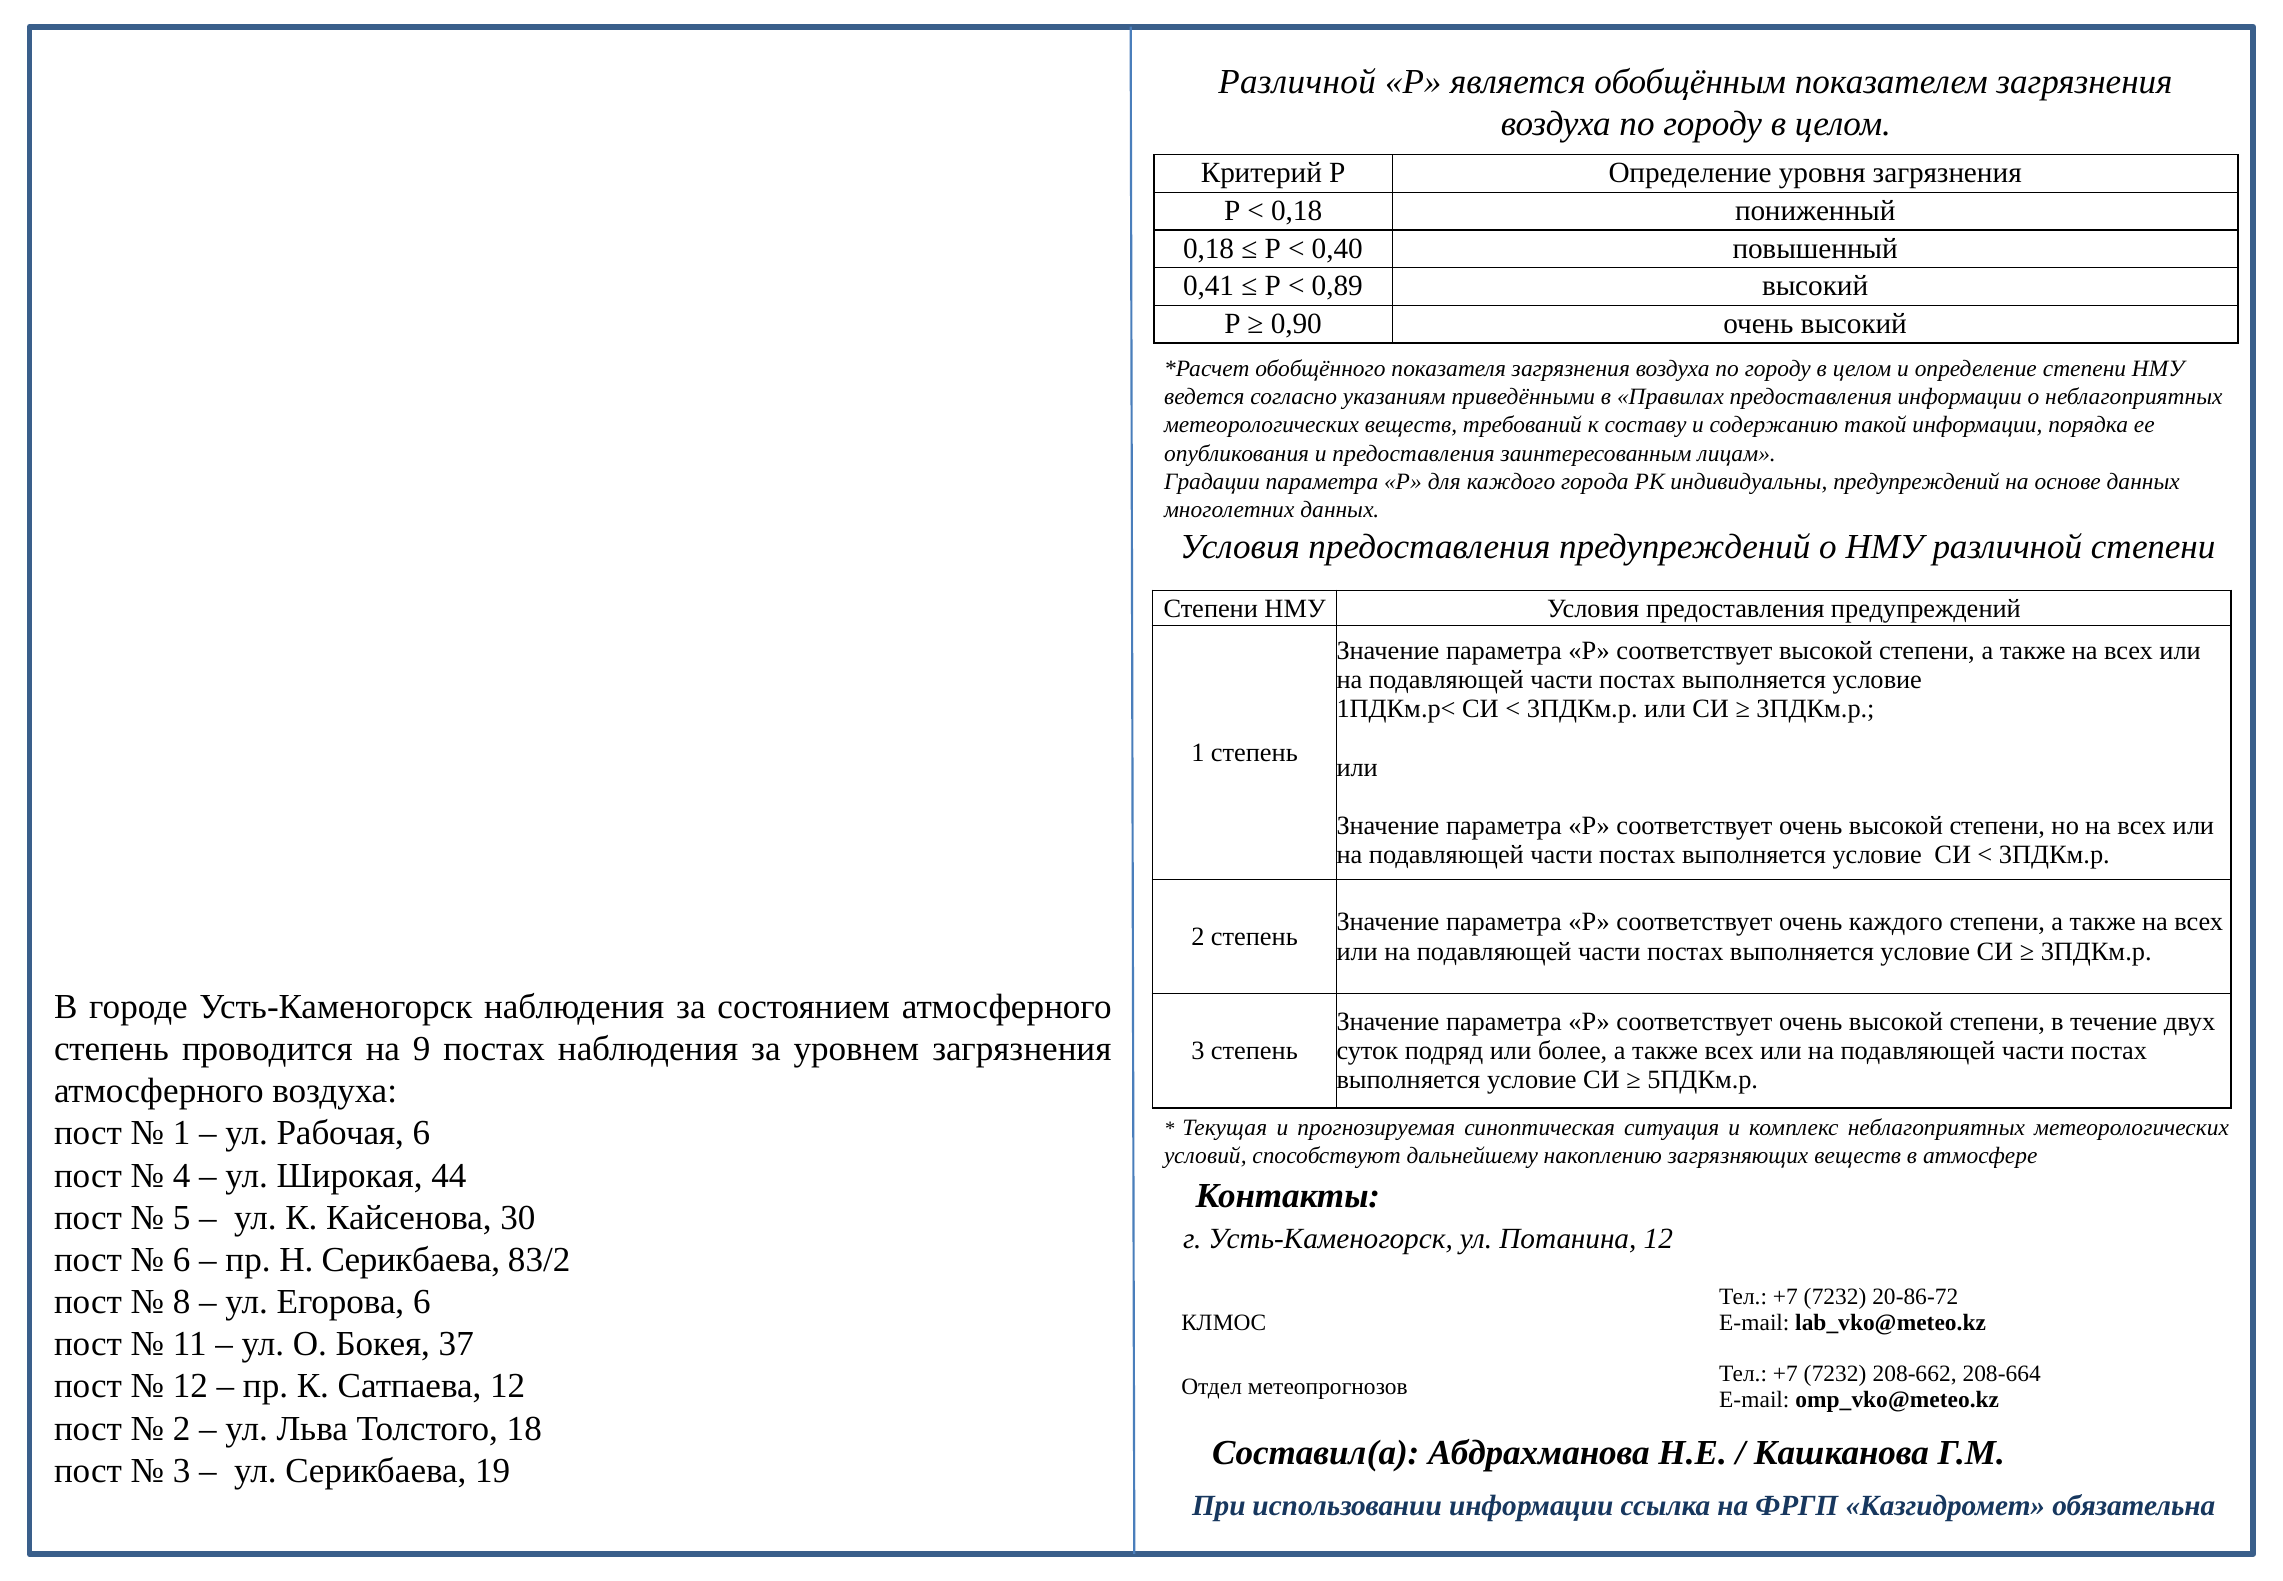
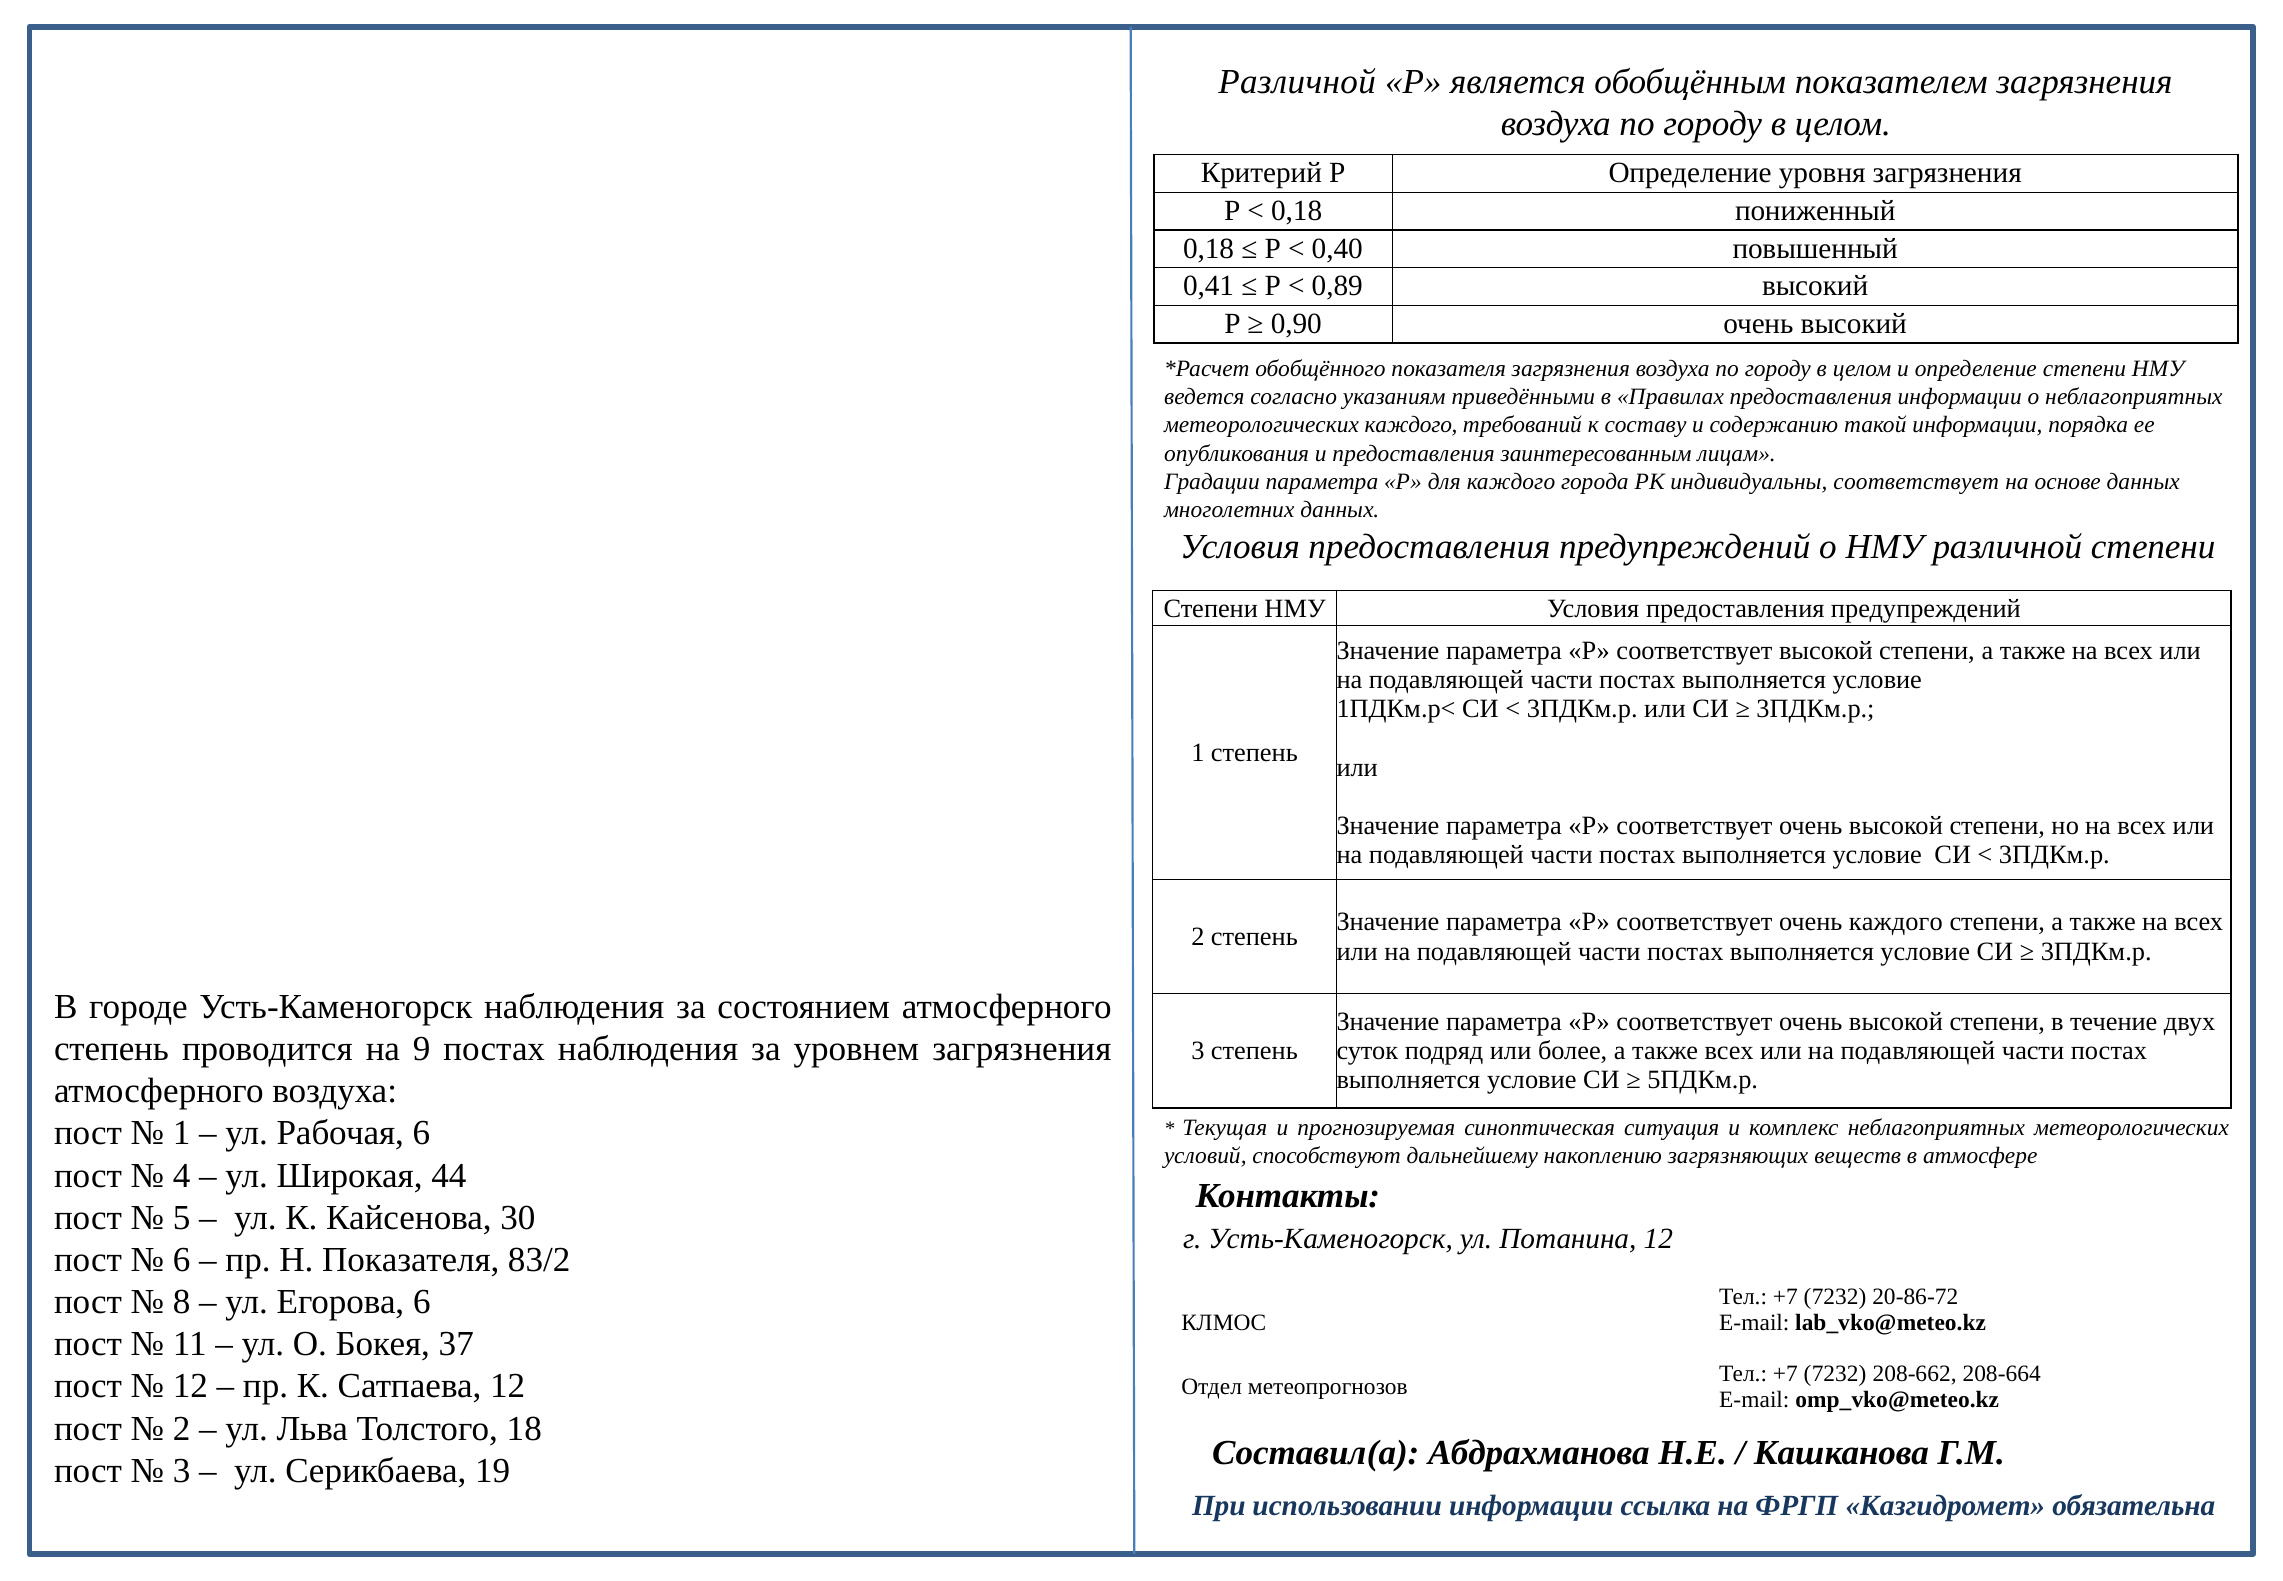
метеорологических веществ: веществ -> каждого (1411, 425)
индивидуальны предупреждений: предупреждений -> соответствует (1916, 481)
Н Серикбаева: Серикбаева -> Показателя (411, 1259)
